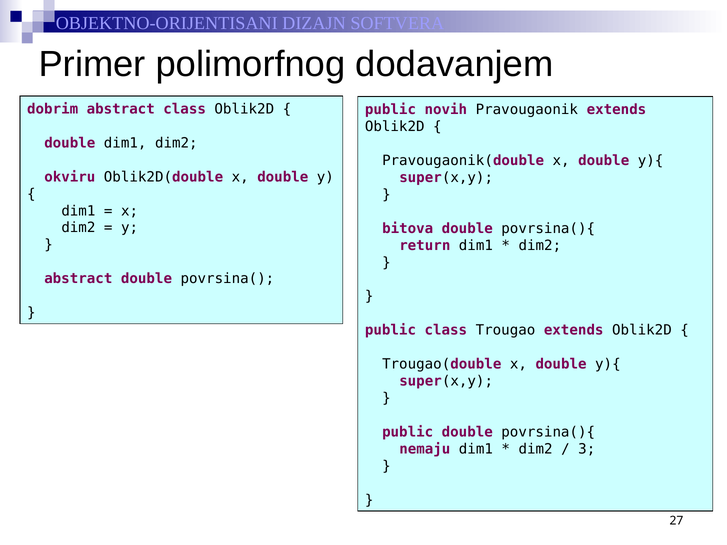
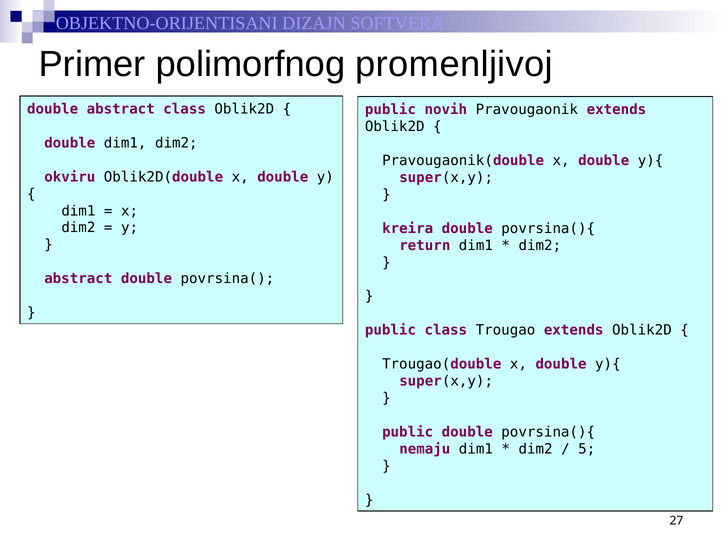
dodavanjem: dodavanjem -> promenljivoj (454, 64)
dobrim: dobrim -> double (53, 109)
bitova: bitova -> kreira (408, 229)
3: 3 -> 5 (587, 449)
